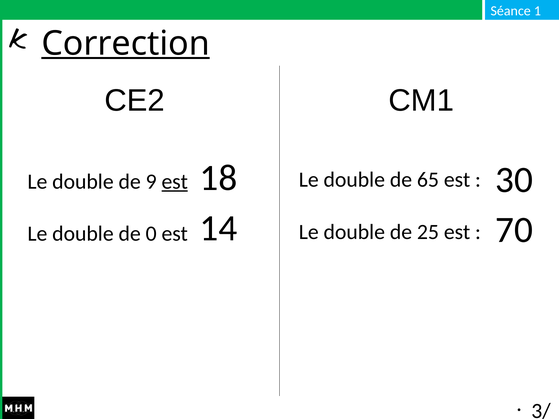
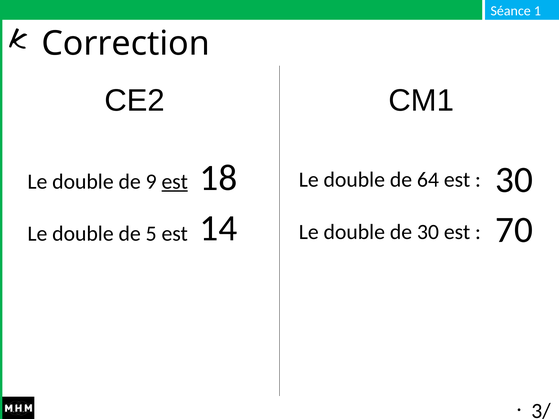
Correction underline: present -> none (126, 43)
65: 65 -> 64 (428, 180)
de 25: 25 -> 30 (428, 232)
0: 0 -> 5 (151, 234)
